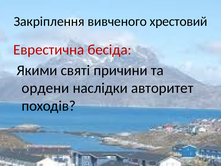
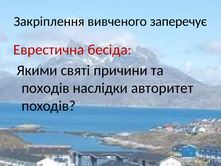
хрестовий: хрестовий -> заперечує (178, 21)
ордени: ордени -> походів (46, 88)
